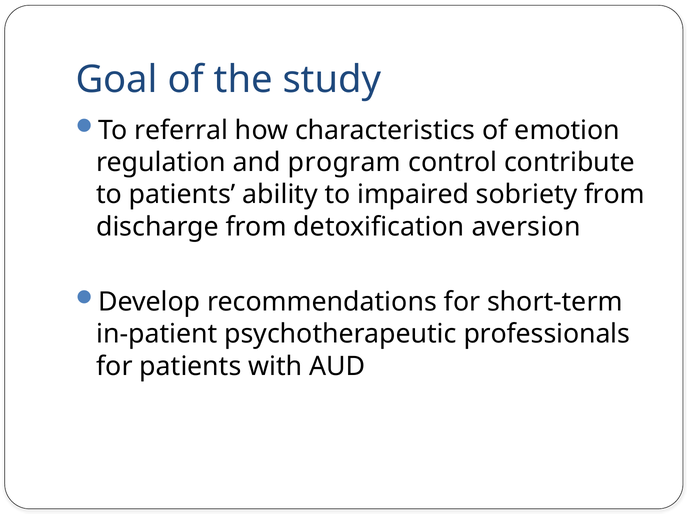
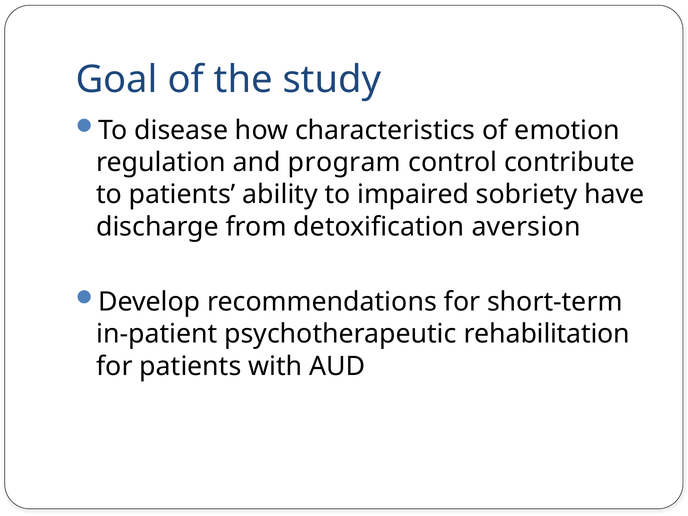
referral: referral -> disease (181, 130)
sobriety from: from -> have (614, 195)
professionals: professionals -> rehabilitation (547, 334)
